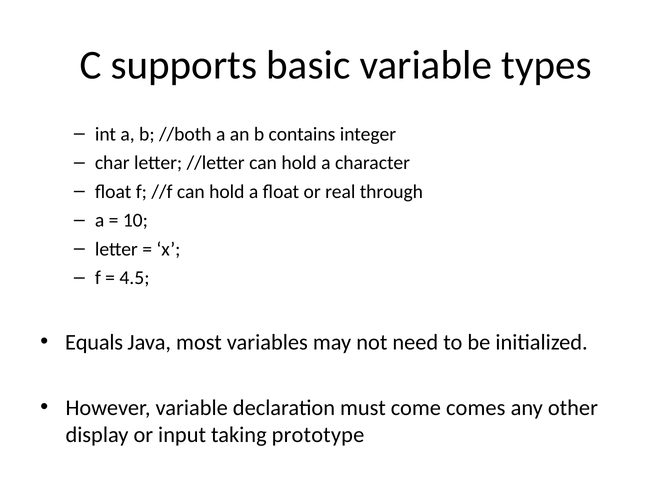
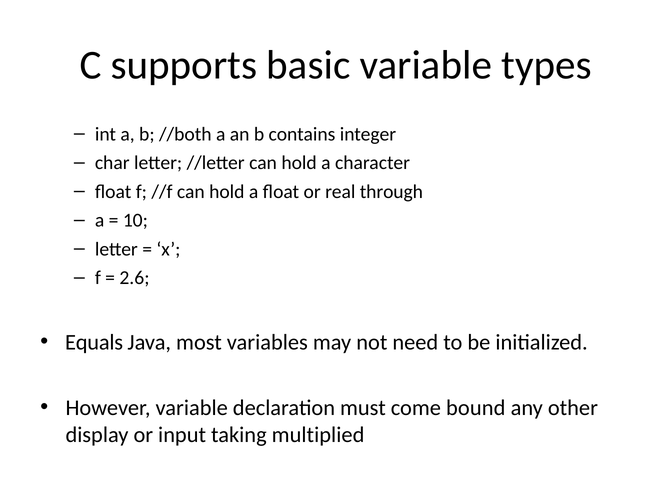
4.5: 4.5 -> 2.6 (134, 278)
comes: comes -> bound (476, 408)
prototype: prototype -> multiplied (318, 435)
